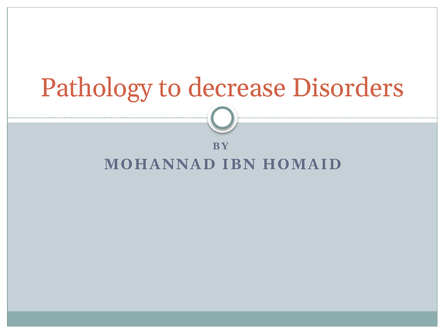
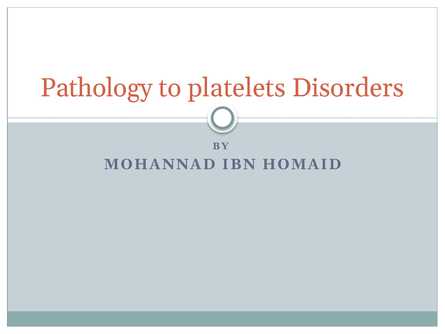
decrease: decrease -> platelets (237, 88)
